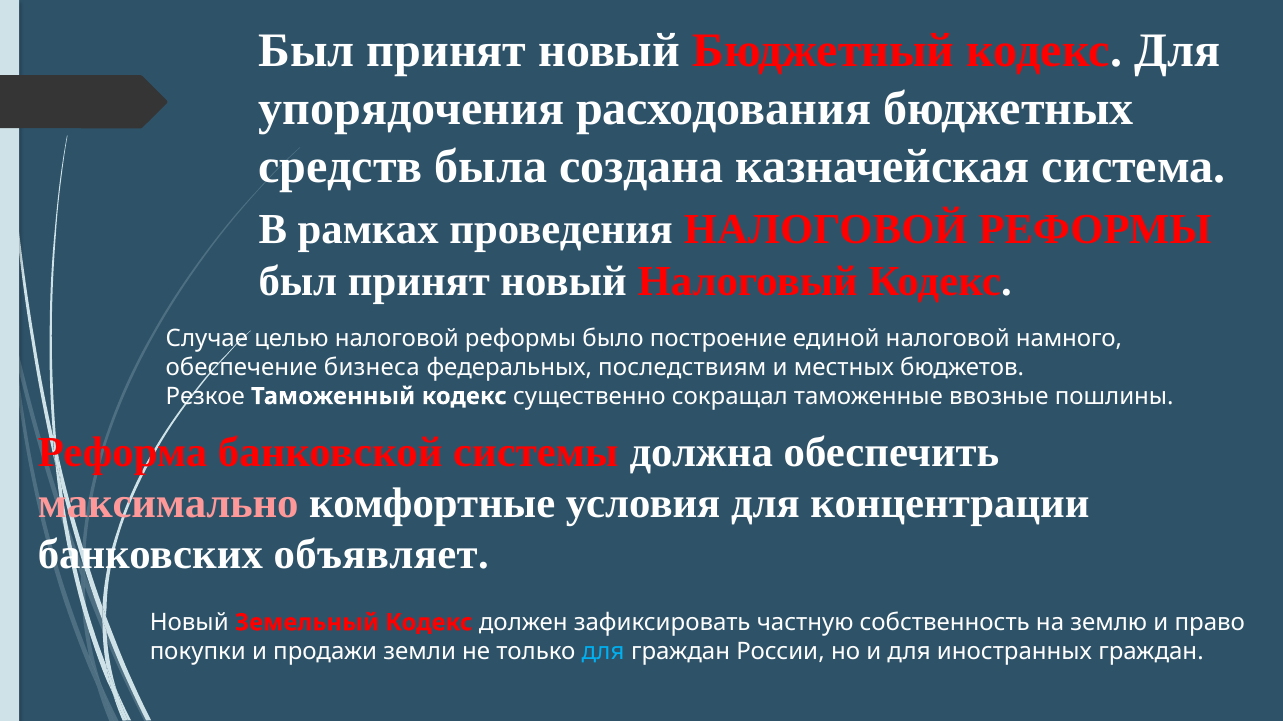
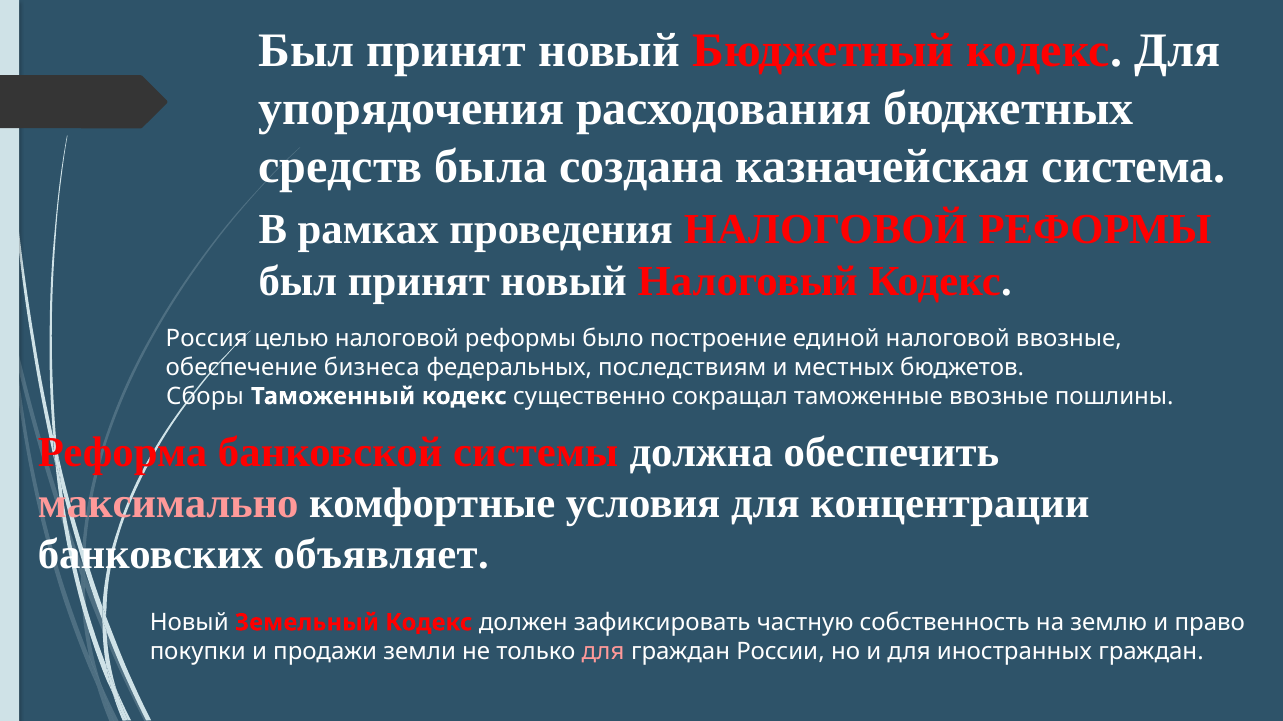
Случае: Случае -> Россия (207, 339)
налоговой намного: намного -> ввозные (1069, 339)
Резкое: Резкое -> Сборы (205, 397)
для colour: light blue -> pink (603, 652)
